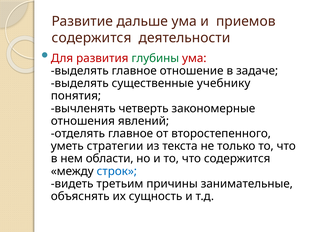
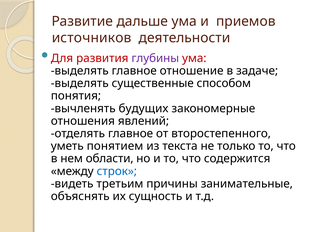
содержится: содержится -> источников (92, 38)
глубины colour: green -> purple (155, 58)
учебнику: учебнику -> способом (224, 84)
четверть: четверть -> будущих (144, 109)
стратегии: стратегии -> понятием (115, 146)
